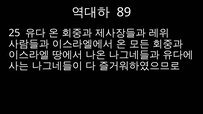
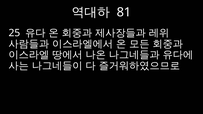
89: 89 -> 81 (124, 12)
